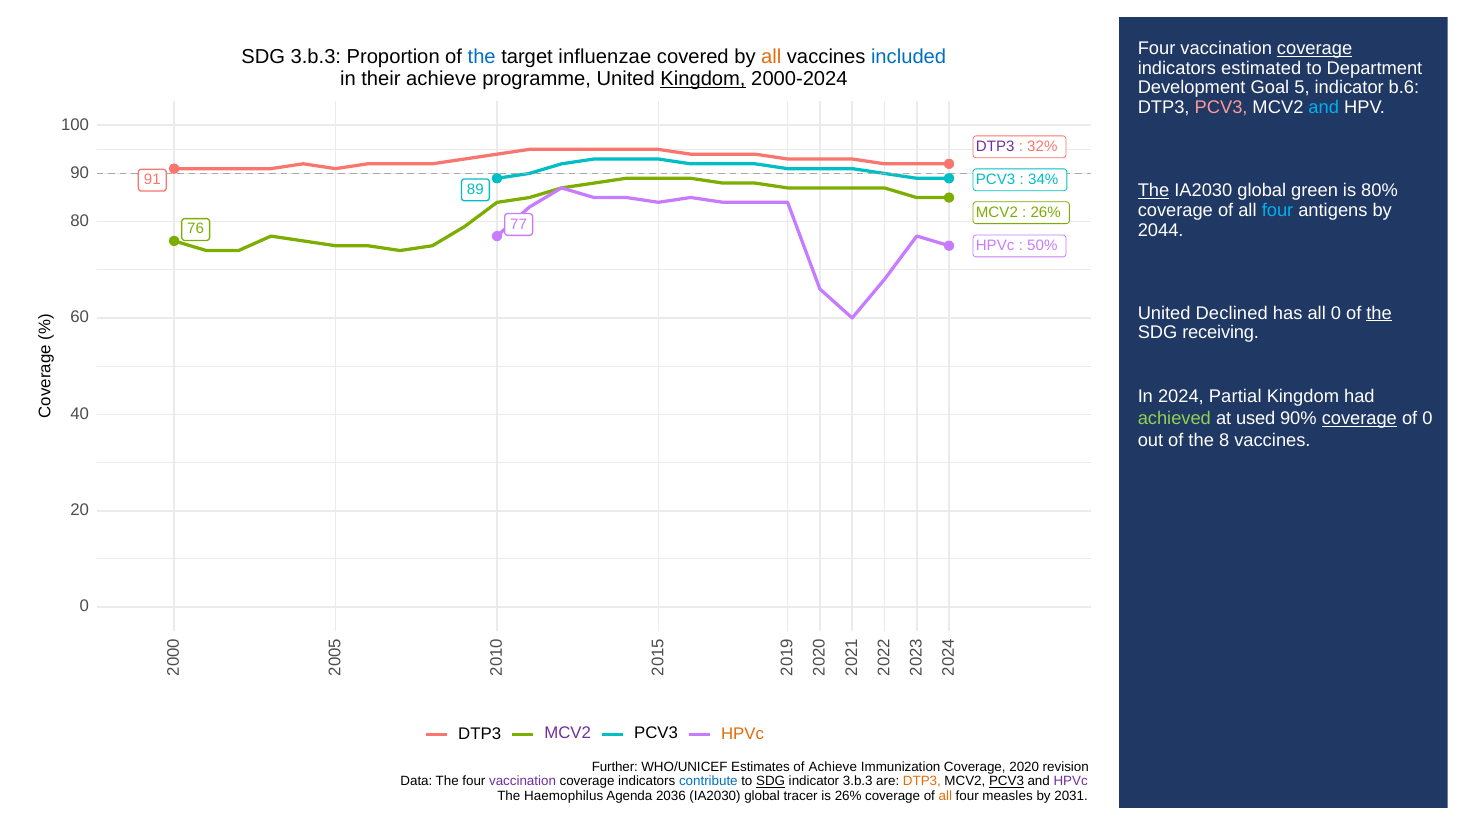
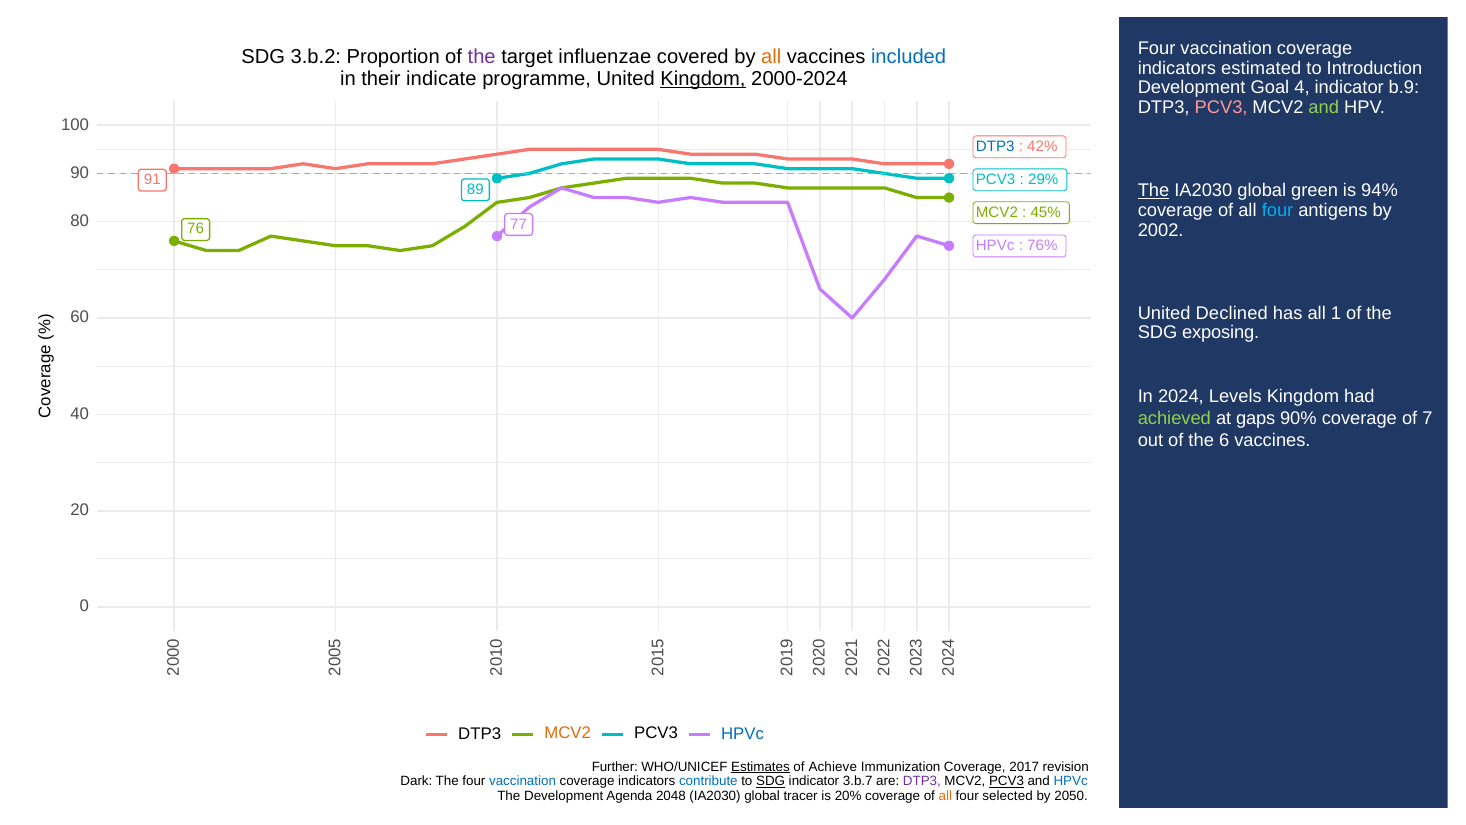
coverage underline: present -> none (1315, 48)
SDG 3.b.3: 3.b.3 -> 3.b.2 (316, 57)
the colour: blue -> purple (482, 57)
Department: Department -> Introduction (1375, 68)
their achieve: achieve -> indicate (441, 79)
Goal 5: 5 -> 4 (1302, 88)
b.6: b.6 -> b.9 (1404, 88)
and colour: light blue -> light green (1324, 108)
DTP3 colour: purple -> blue (995, 146)
32%: 32% -> 42% (1042, 146)
34%: 34% -> 29% (1043, 179)
80%: 80% -> 94% (1380, 190)
26%: 26% -> 45% (1046, 212)
2044: 2044 -> 2002 (1161, 230)
50%: 50% -> 76% (1042, 245)
all 0: 0 -> 1 (1336, 313)
the underline: present -> none (1379, 313)
receiving: receiving -> exposing (1221, 333)
Partial: Partial -> Levels (1235, 396)
used: used -> gaps (1256, 418)
coverage underline: present -> none (1359, 418)
of 0: 0 -> 7 (1427, 418)
8: 8 -> 6 (1224, 440)
MCV2 colour: purple -> orange (568, 733)
HPVc colour: orange -> blue (743, 733)
Estimates underline: none -> present (761, 767)
2020: 2020 -> 2017 (1024, 767)
Data: Data -> Dark (416, 781)
vaccination colour: purple -> blue (523, 781)
indicator 3.b.3: 3.b.3 -> 3.b.7 (858, 781)
DTP3 colour: orange -> purple (922, 781)
HPVc colour: purple -> blue (1071, 781)
The Haemophilus: Haemophilus -> Development (564, 796)
2036: 2036 -> 2048 (671, 796)
is 26%: 26% -> 20% (848, 796)
measles: measles -> selected (1008, 796)
2031: 2031 -> 2050 (1071, 796)
